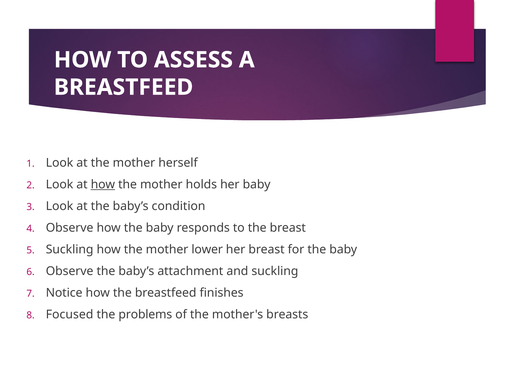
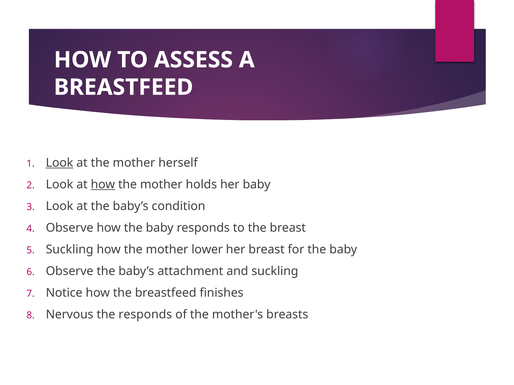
Look underline: none -> present (60, 163)
Focused: Focused -> Nervous (70, 315)
the problems: problems -> responds (145, 315)
